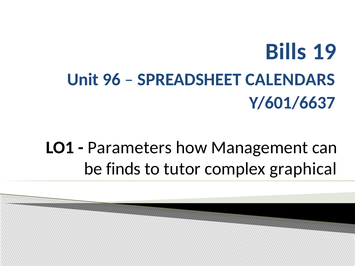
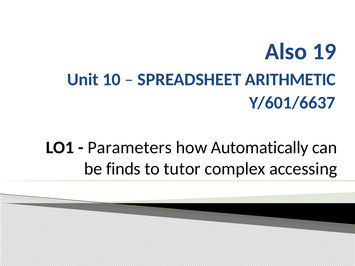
Bills: Bills -> Also (286, 52)
96: 96 -> 10 (112, 80)
CALENDARS: CALENDARS -> ARITHMETIC (290, 80)
Management: Management -> Automatically (260, 148)
graphical: graphical -> accessing (303, 169)
